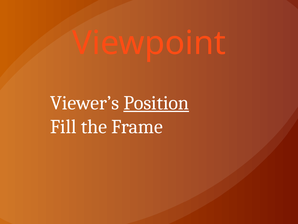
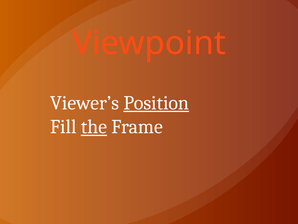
the underline: none -> present (94, 127)
